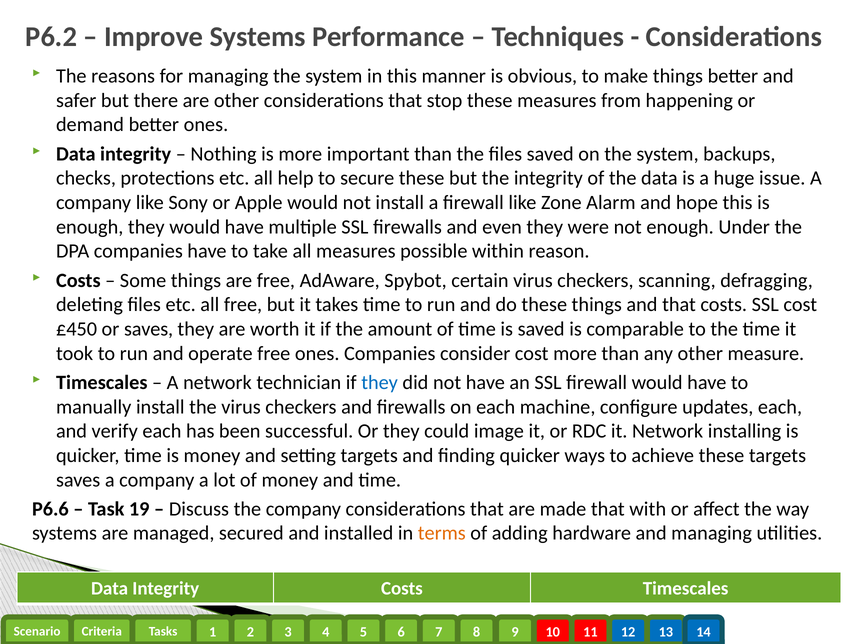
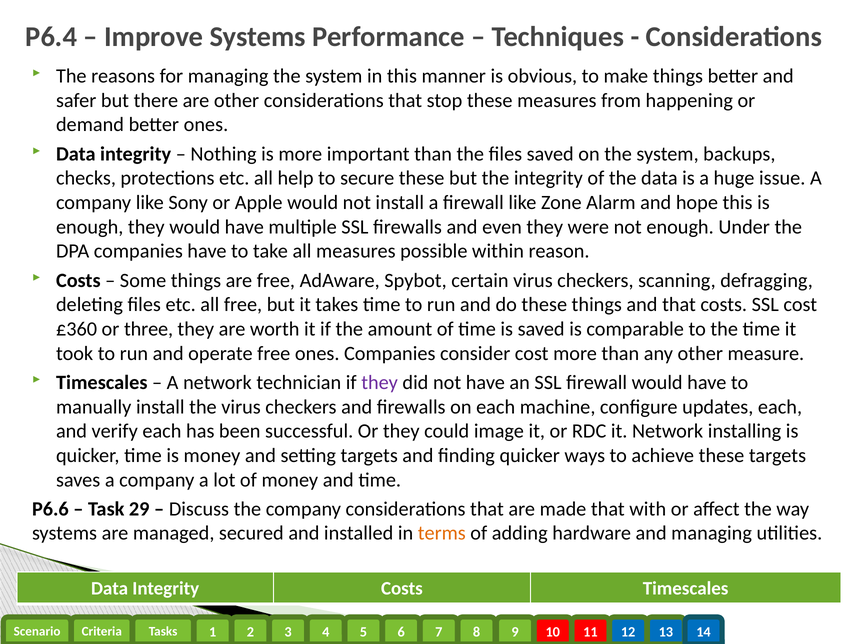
P6.2: P6.2 -> P6.4 (51, 37)
£450: £450 -> £360 (77, 329)
or saves: saves -> three (149, 329)
they colour: blue -> purple (380, 382)
19: 19 -> 29 (139, 509)
